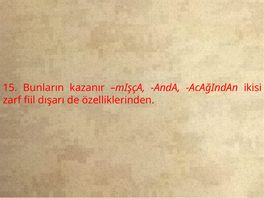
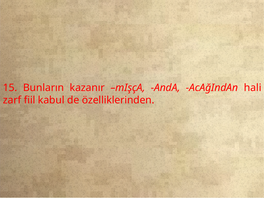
ikisi: ikisi -> hali (253, 88)
dışarı: dışarı -> kabul (51, 100)
